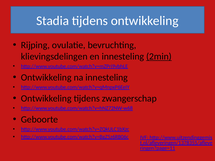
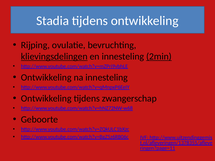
klievingsdelingen underline: none -> present (54, 57)
